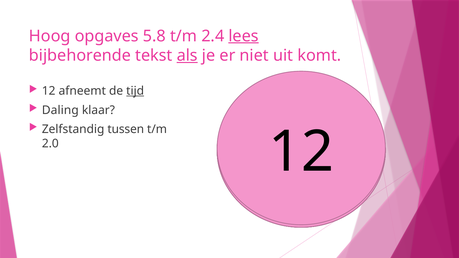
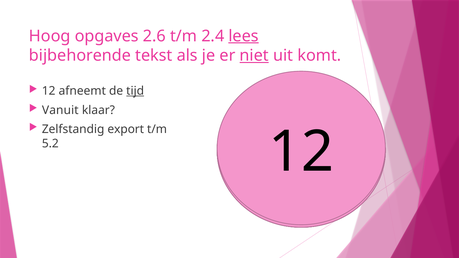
5.8: 5.8 -> 2.6 (154, 36)
als underline: present -> none (187, 56)
niet underline: none -> present (254, 56)
Daling: Daling -> Vanuit (60, 110)
tussen: tussen -> export (126, 129)
2.0: 2.0 -> 5.2 (50, 144)
